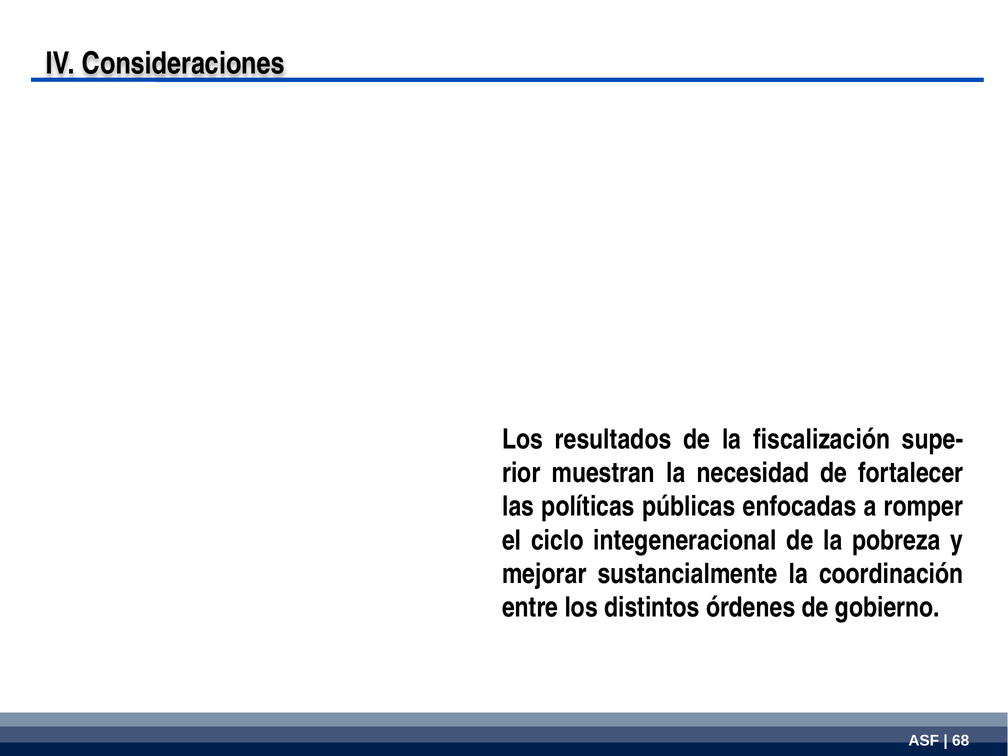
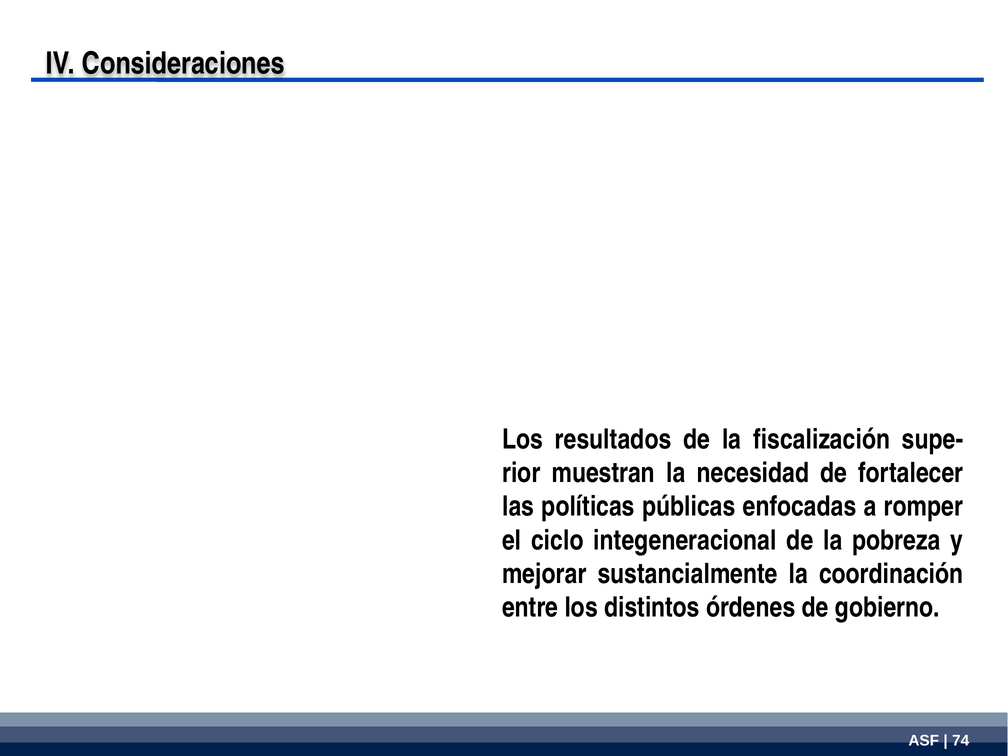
68: 68 -> 74 (961, 741)
